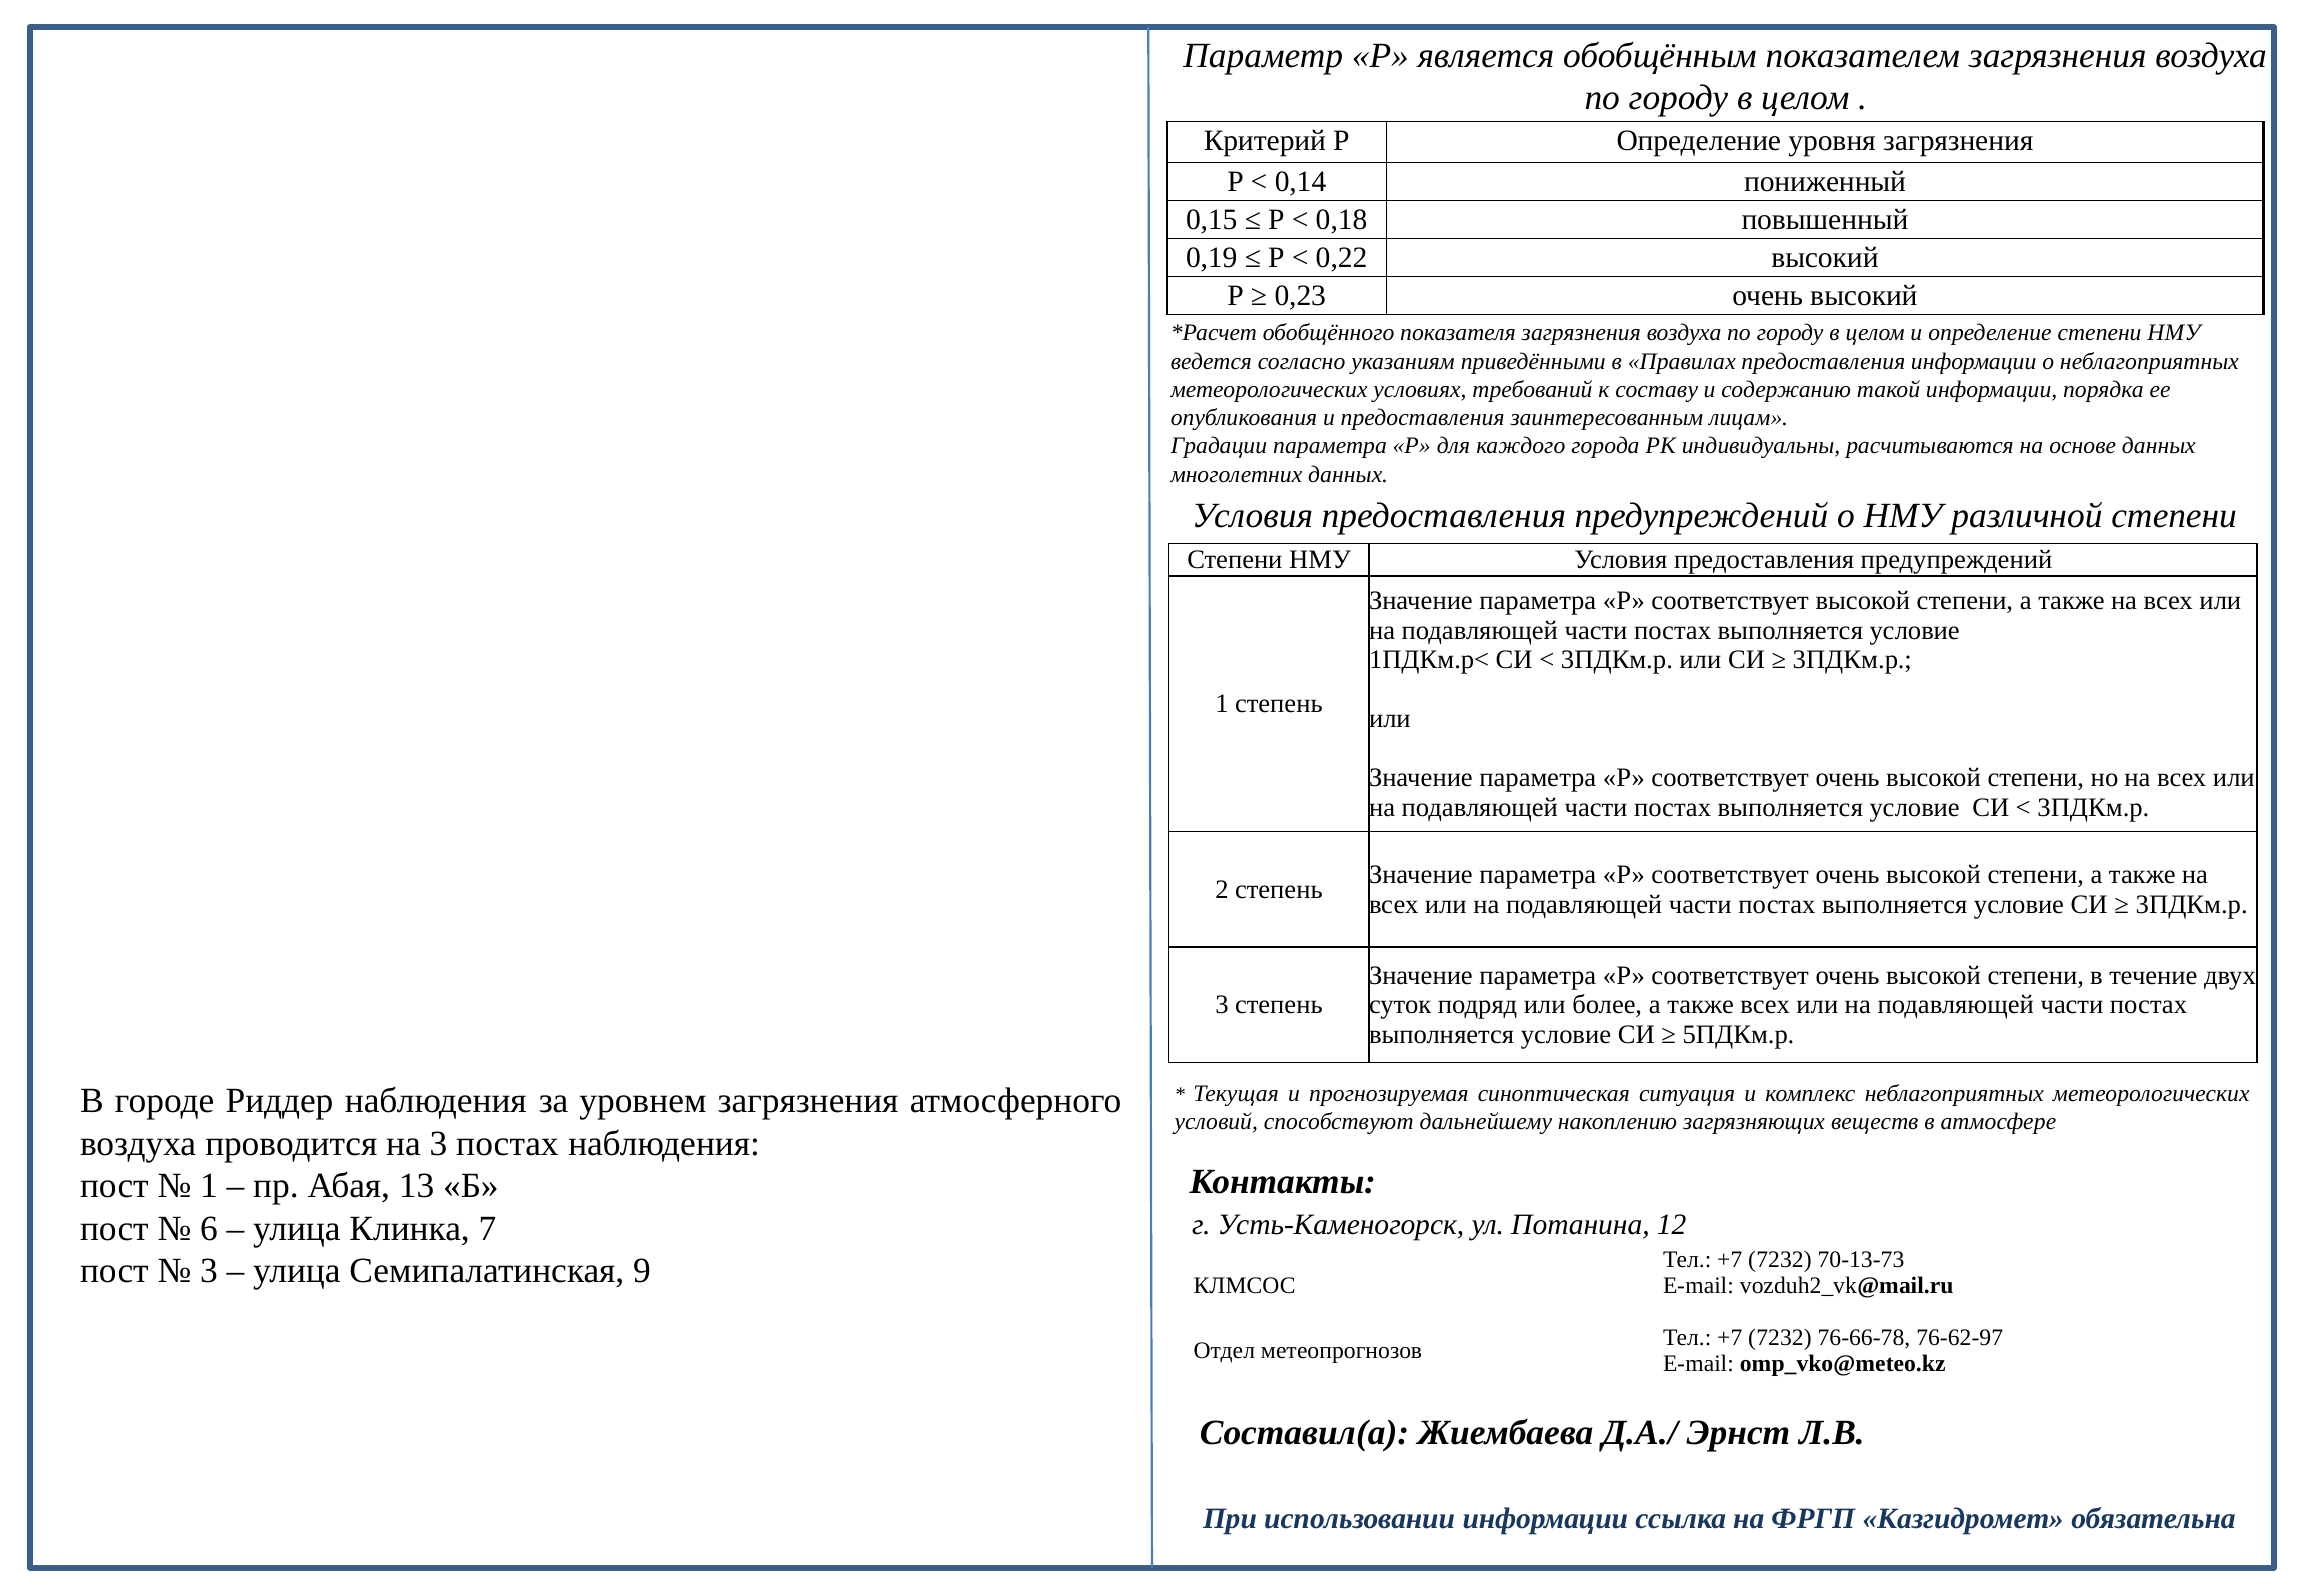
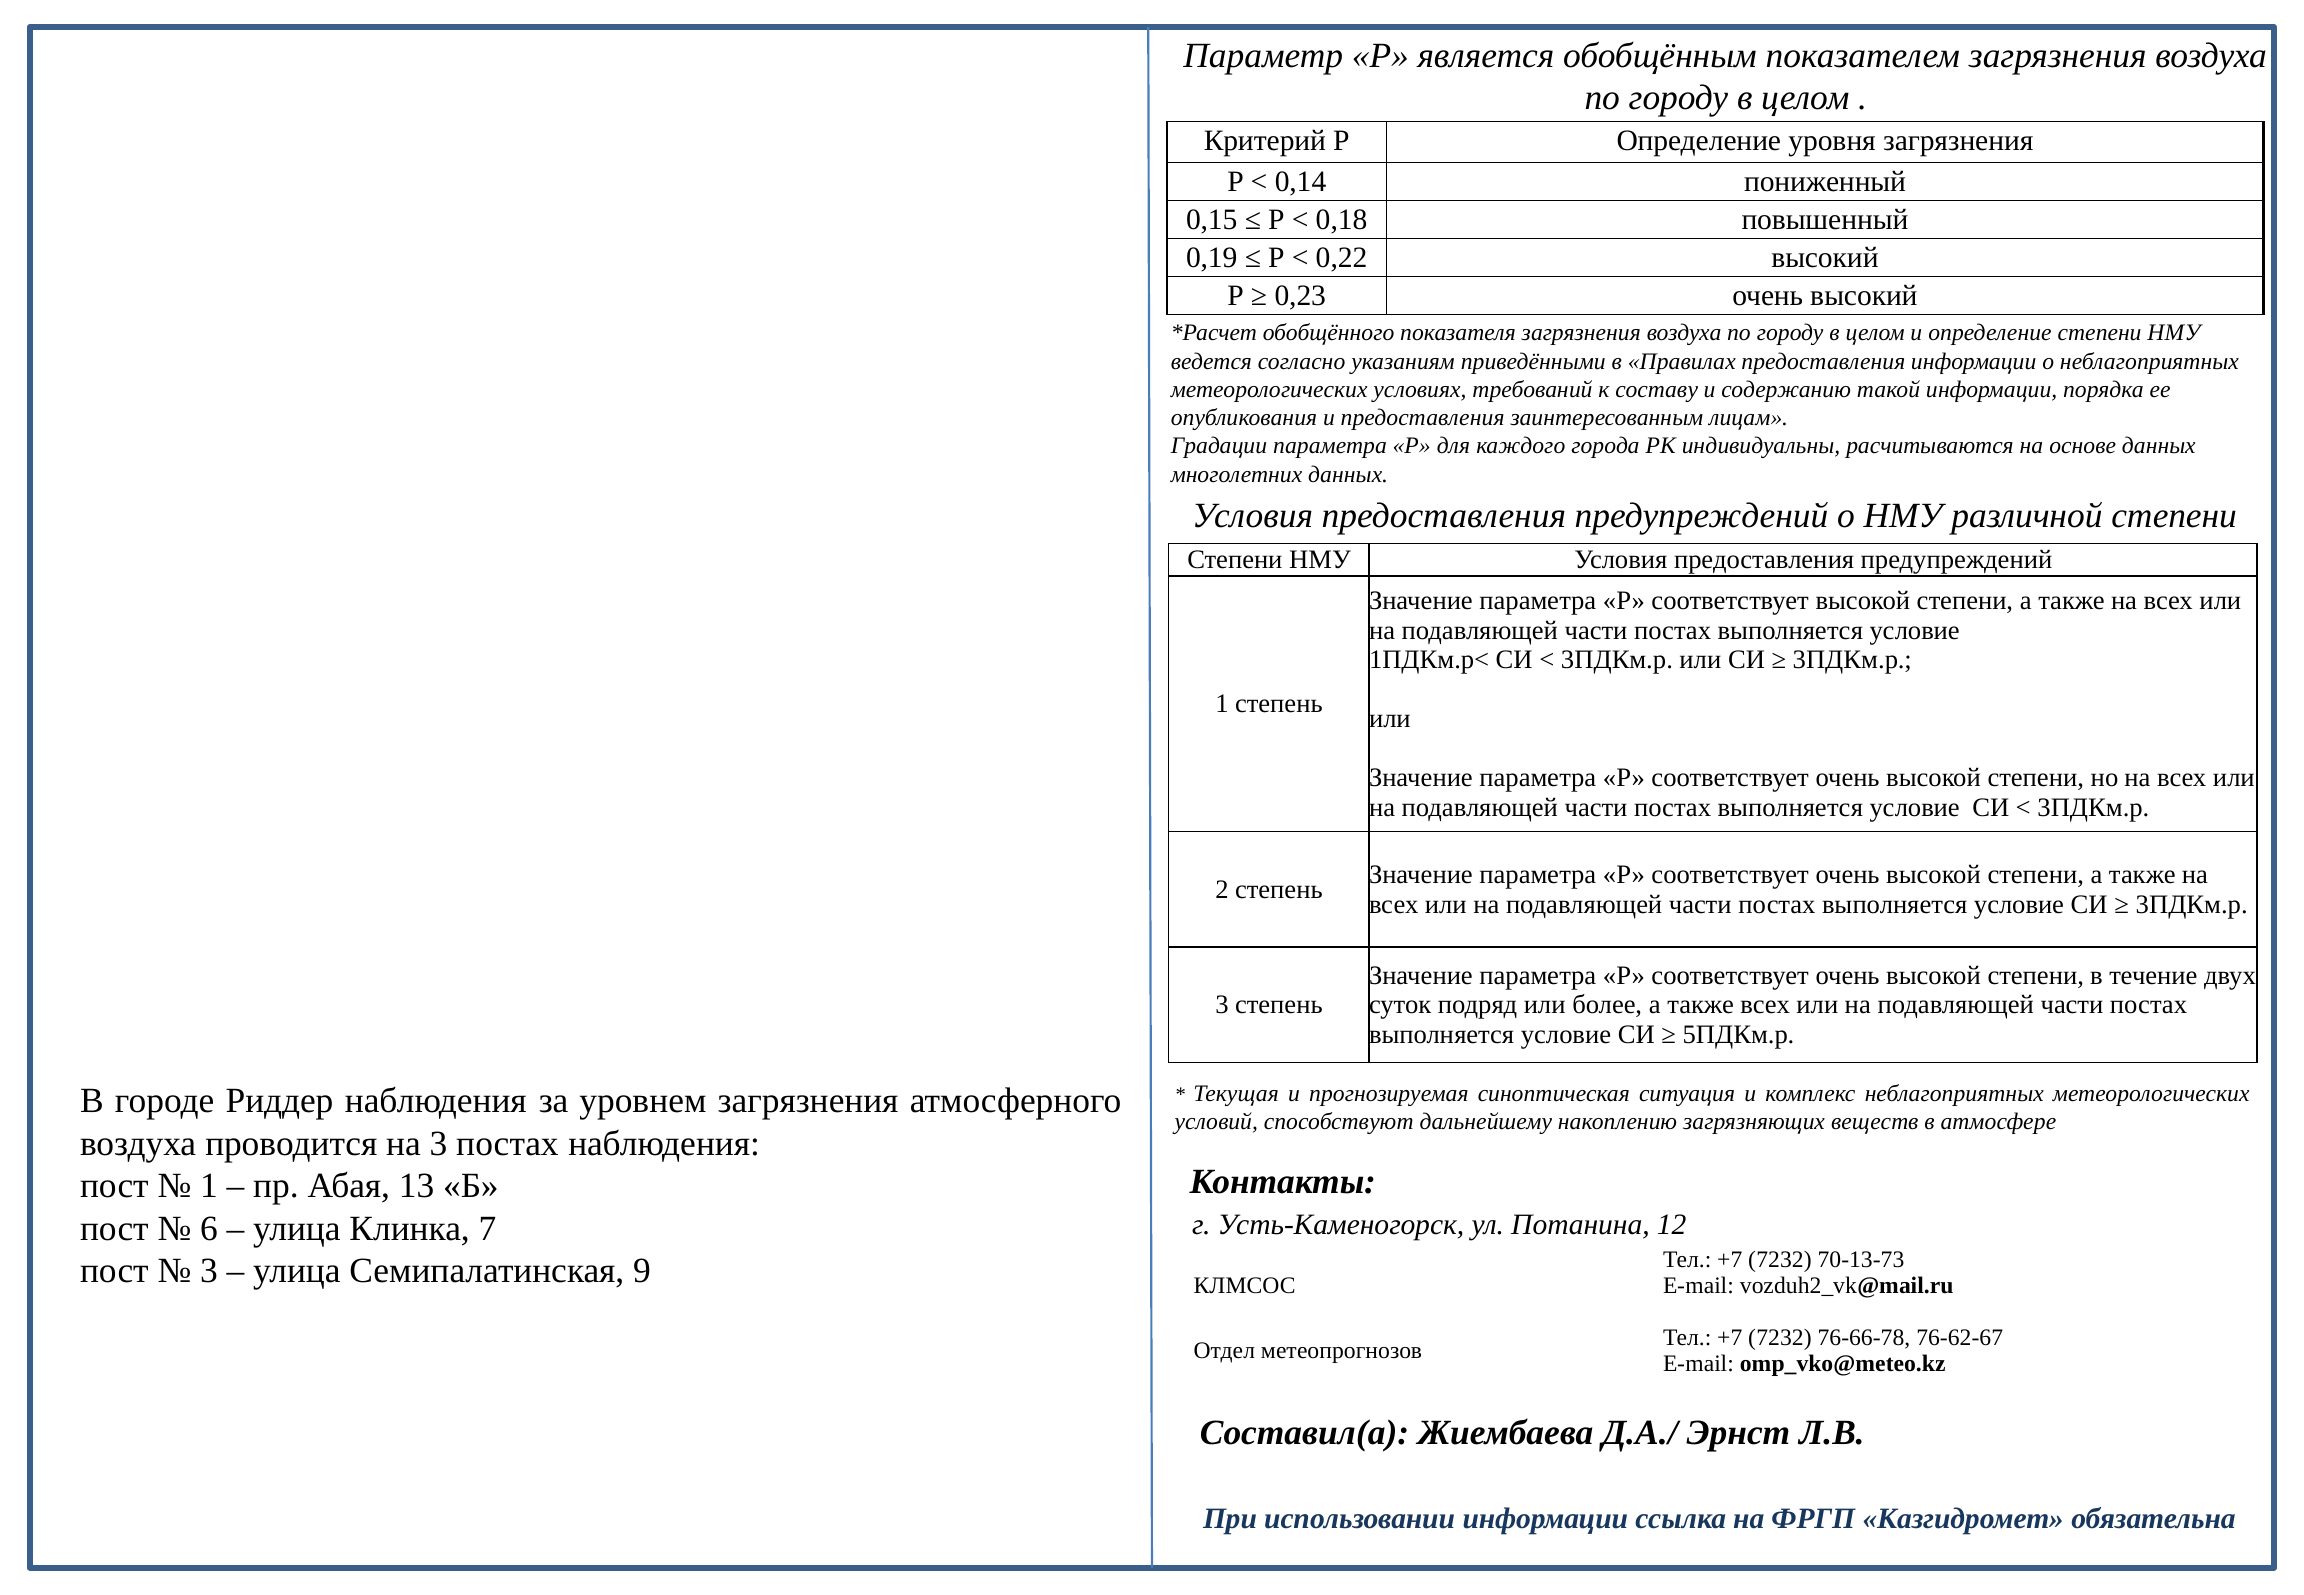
76-62-97: 76-62-97 -> 76-62-67 (1960, 1338)
